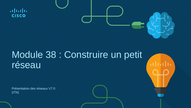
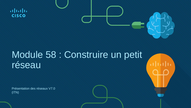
38: 38 -> 58 (51, 54)
